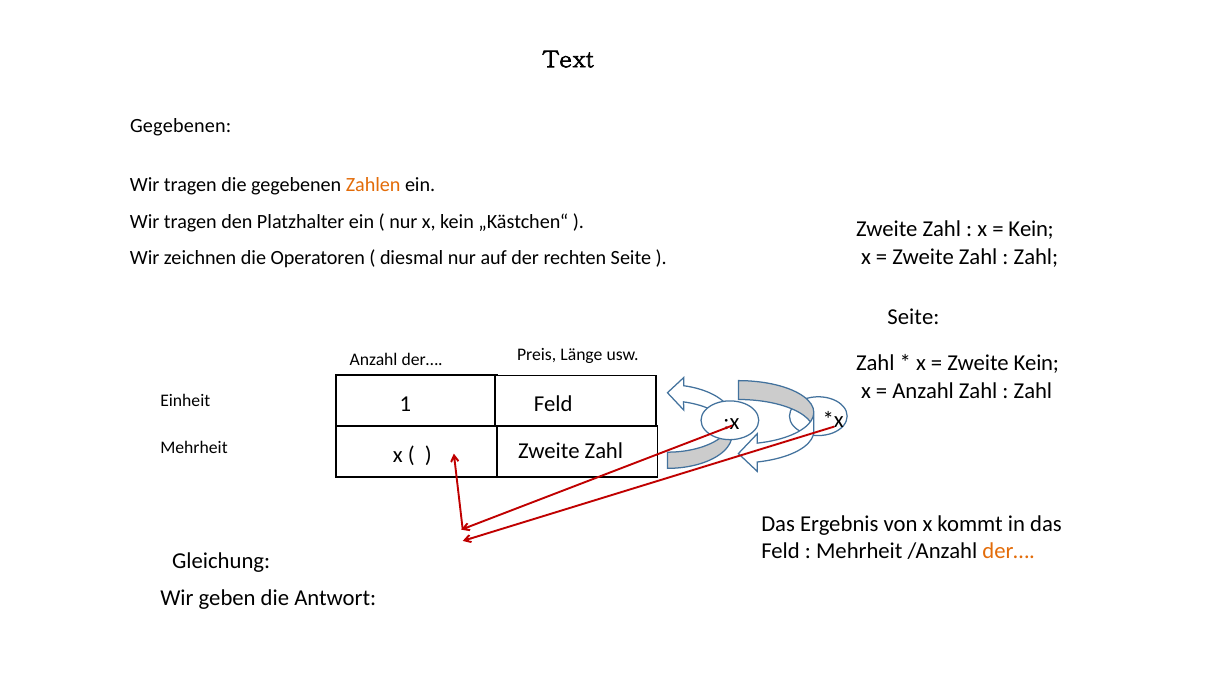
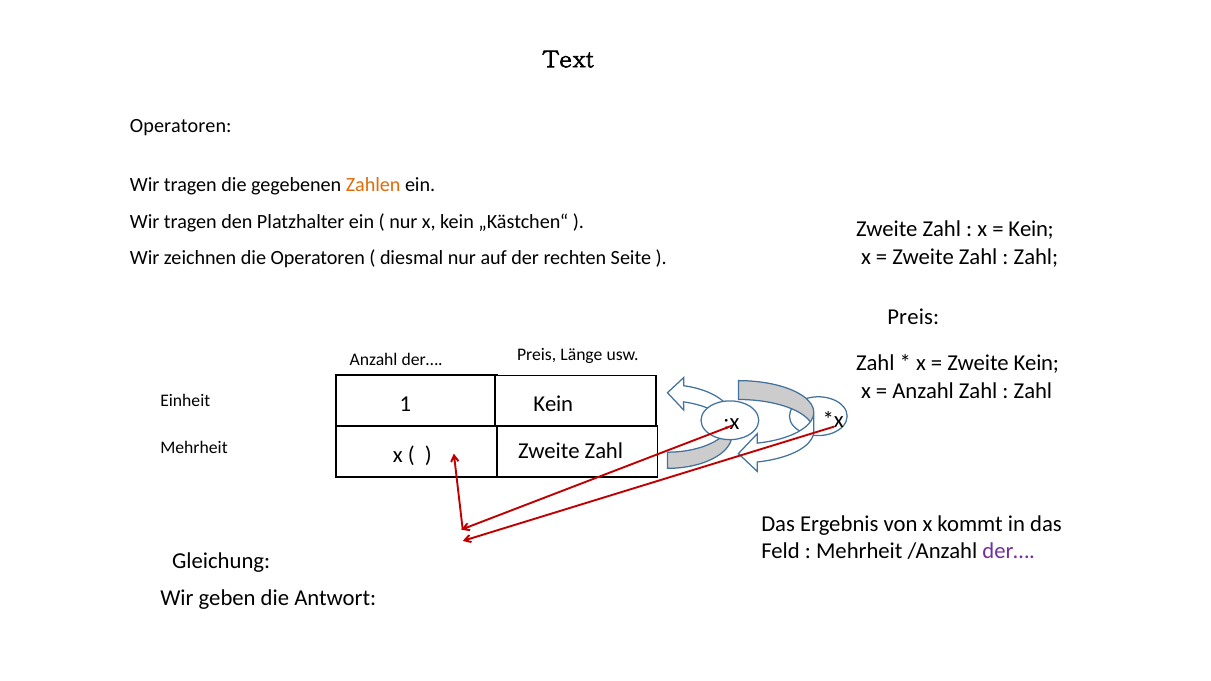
Gegebenen: Gegebenen -> Operatoren (181, 126)
Seite: Seite -> Preis (913, 317)
Feld: Feld -> Kein (553, 404)
der… colour: orange -> purple (1009, 551)
